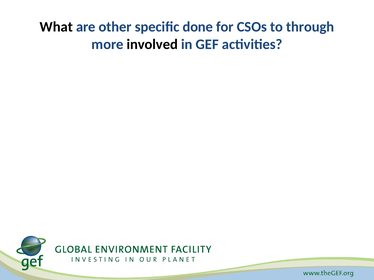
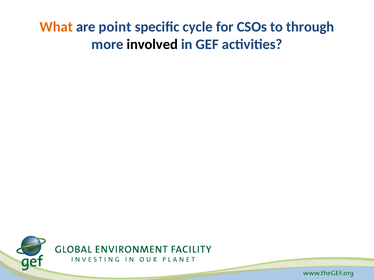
What colour: black -> orange (56, 27)
other: other -> point (115, 27)
done: done -> cycle (198, 27)
